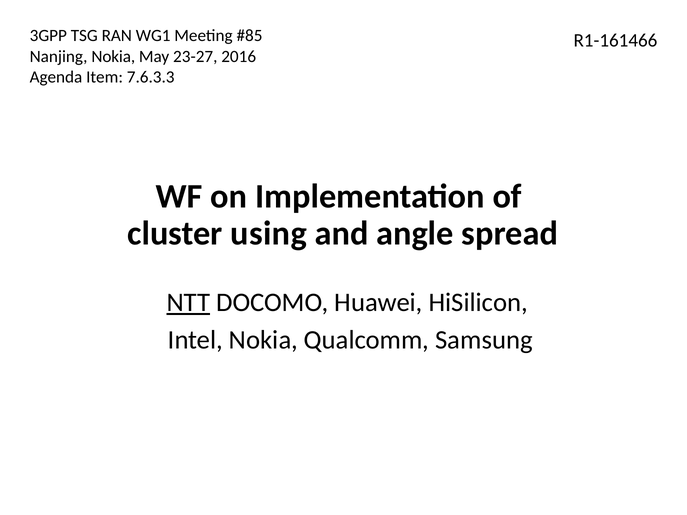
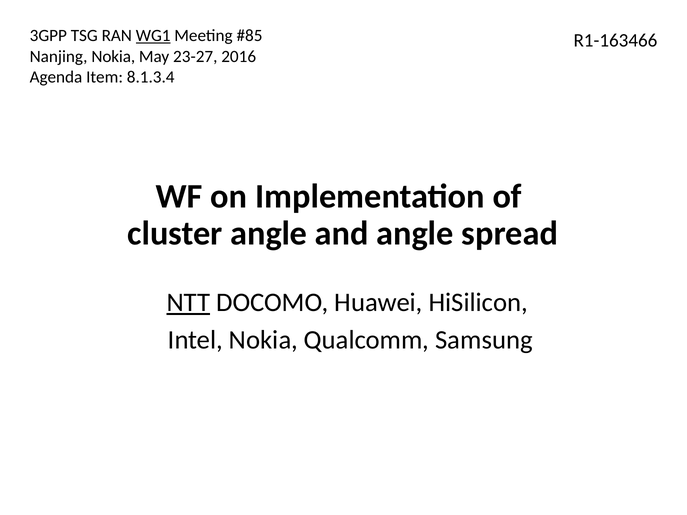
WG1 underline: none -> present (153, 36)
R1-161466: R1-161466 -> R1-163466 (615, 40)
7.6.3.3: 7.6.3.3 -> 8.1.3.4 (151, 77)
cluster using: using -> angle (269, 234)
